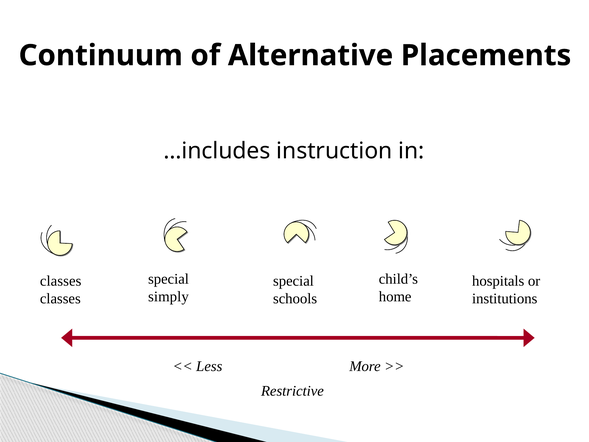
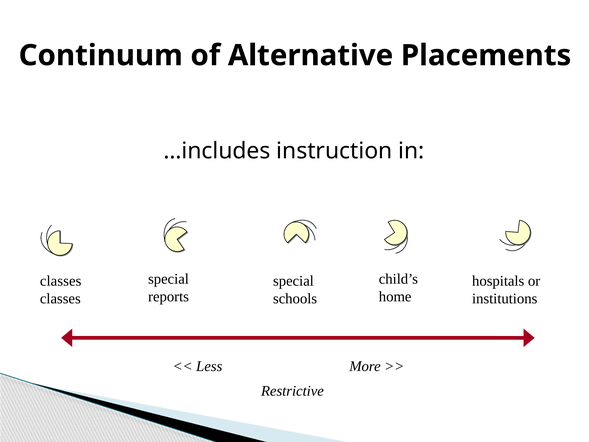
simply: simply -> reports (169, 296)
